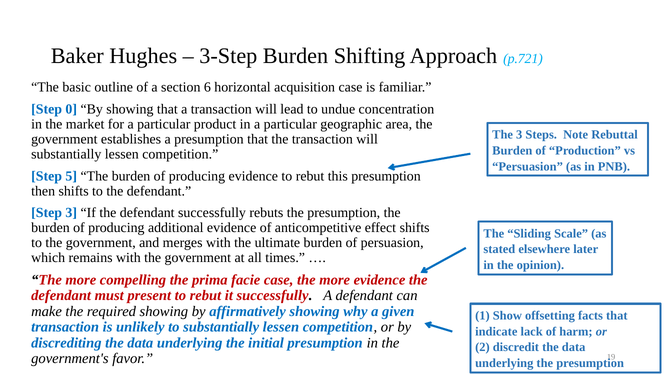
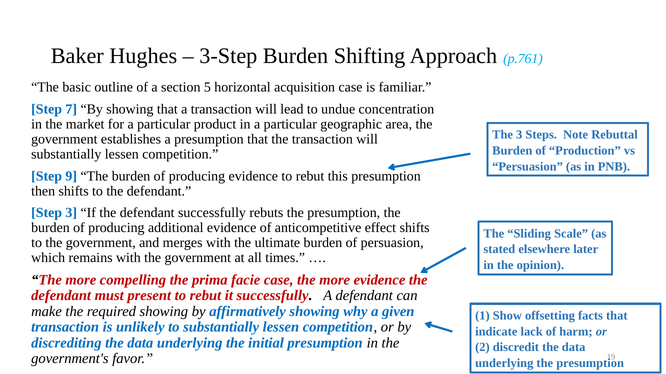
p.721: p.721 -> p.761 (523, 59)
6: 6 -> 5 (207, 87)
0: 0 -> 7 (71, 109)
5: 5 -> 9 (71, 176)
